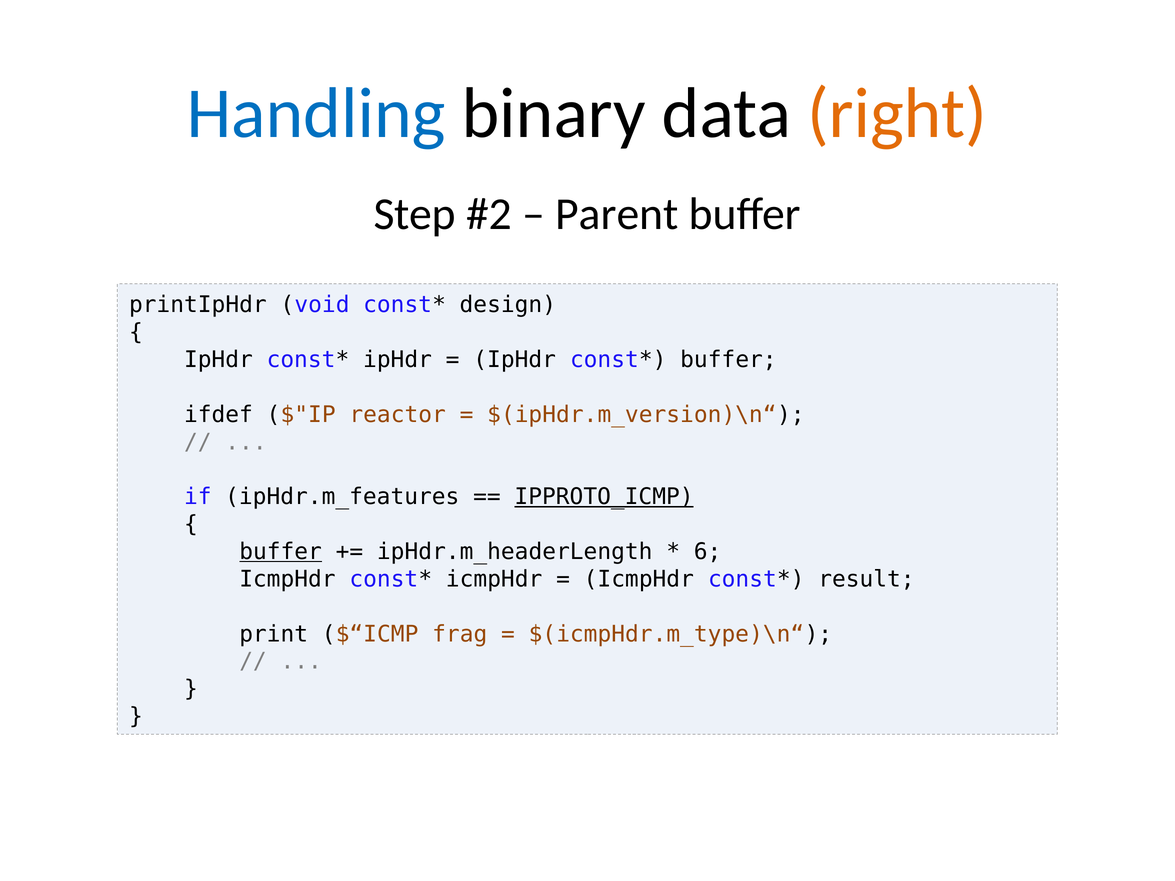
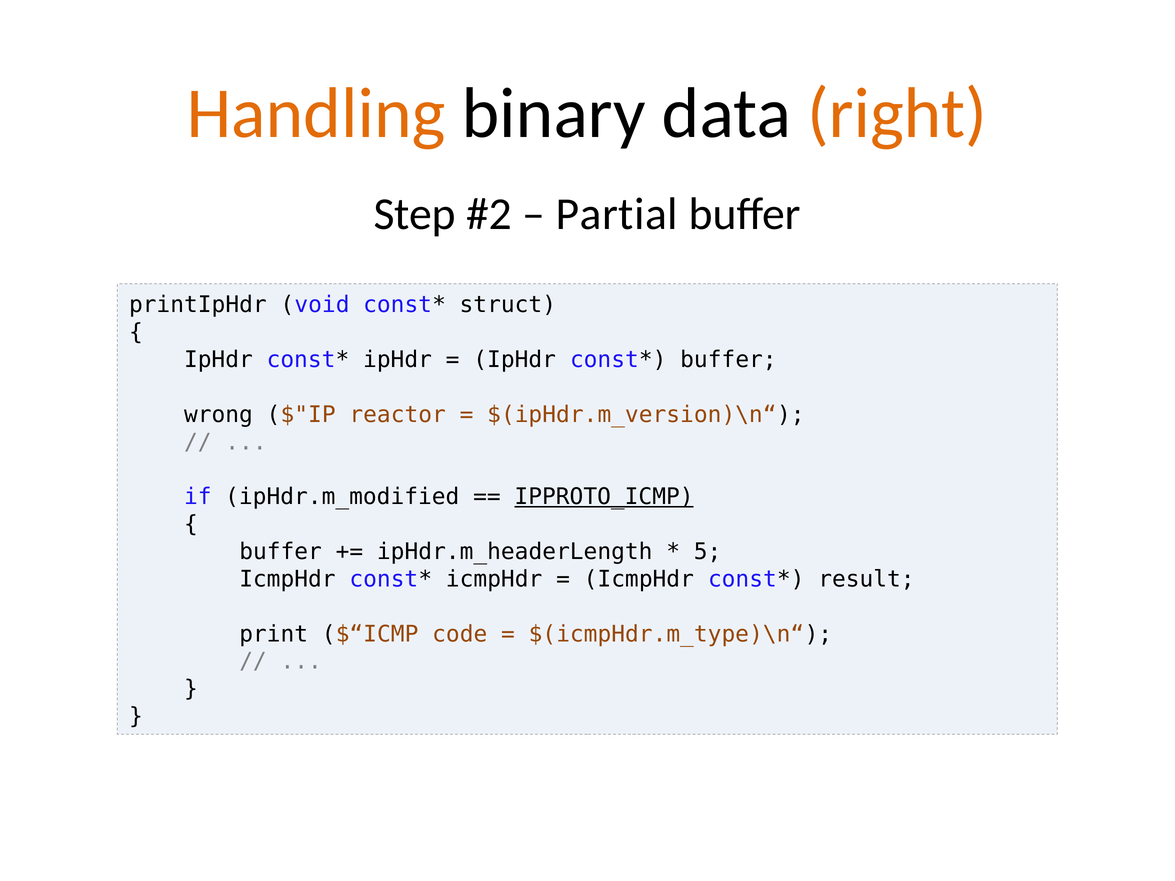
Handling colour: blue -> orange (316, 114)
Parent: Parent -> Partial (617, 214)
design: design -> struct (508, 305)
ifdef: ifdef -> wrong (218, 415)
ipHdr.m_features: ipHdr.m_features -> ipHdr.m_modified (342, 497)
buffer underline: present -> none (281, 552)
6: 6 -> 5 (708, 552)
frag: frag -> code (460, 634)
